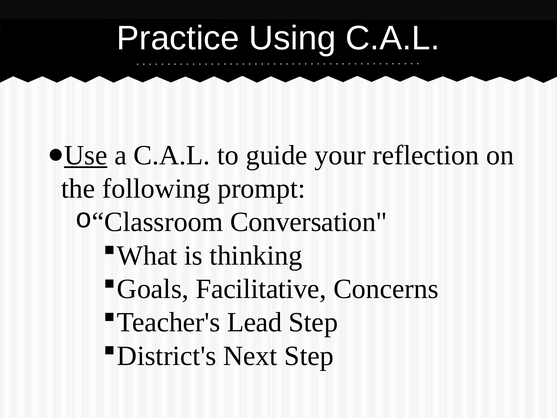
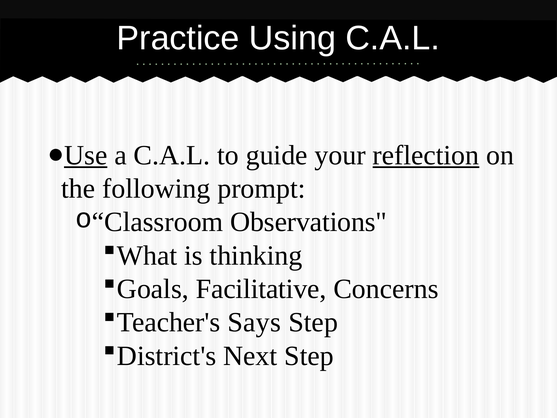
reflection underline: none -> present (426, 155)
Conversation: Conversation -> Observations (309, 222)
Lead: Lead -> Says (254, 322)
